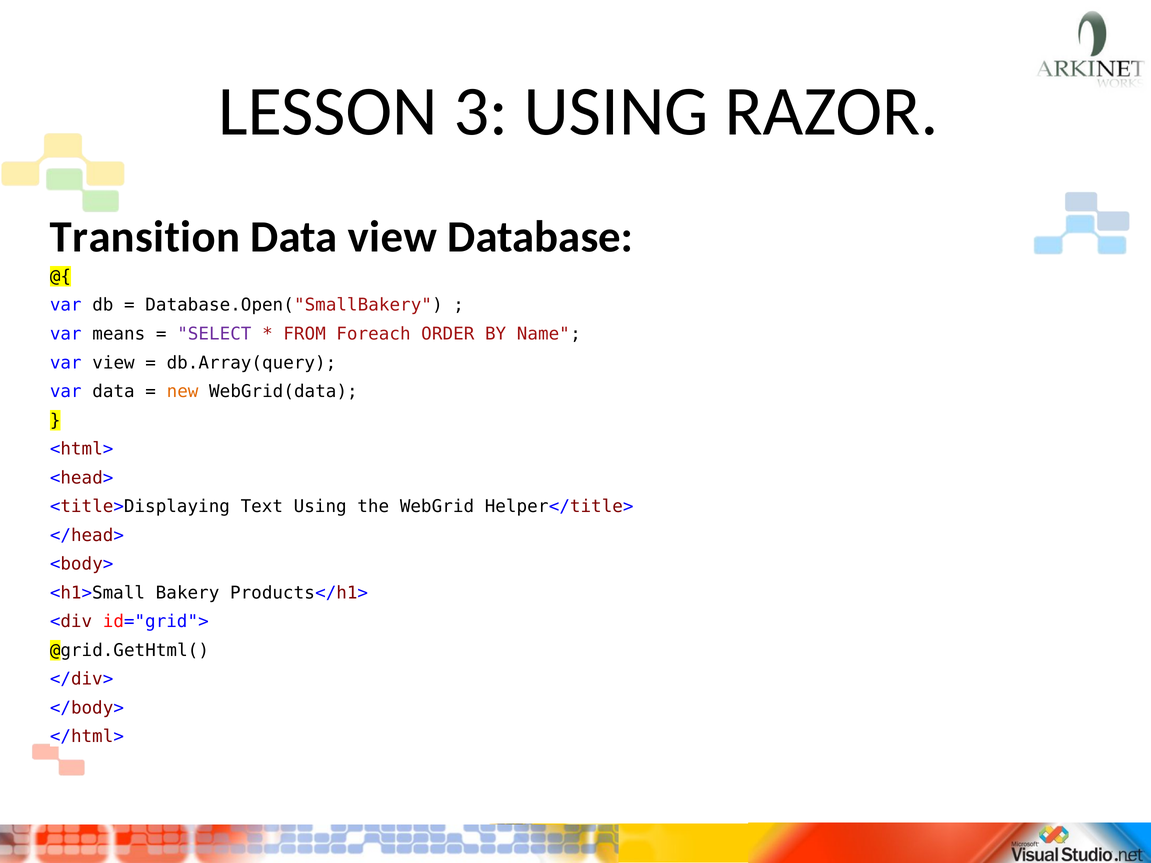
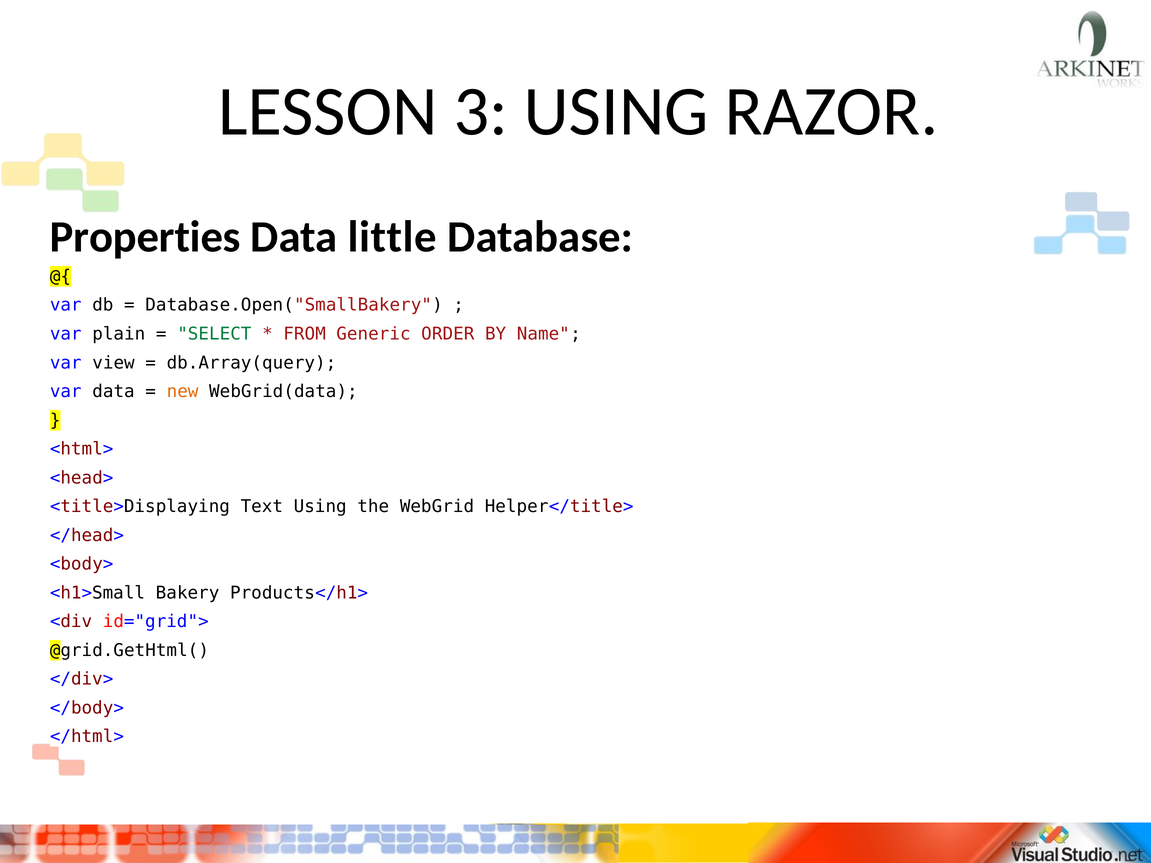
Transition: Transition -> Properties (145, 237)
Data view: view -> little (392, 237)
means: means -> plain (119, 334)
SELECT colour: purple -> green (214, 334)
Foreach: Foreach -> Generic (374, 334)
